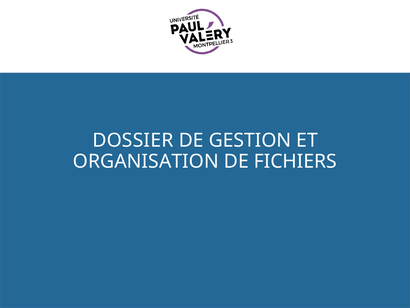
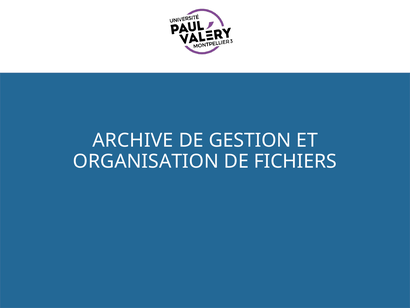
DOSSIER: DOSSIER -> ARCHIVE (133, 140)
